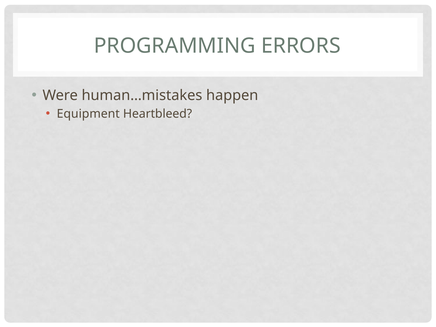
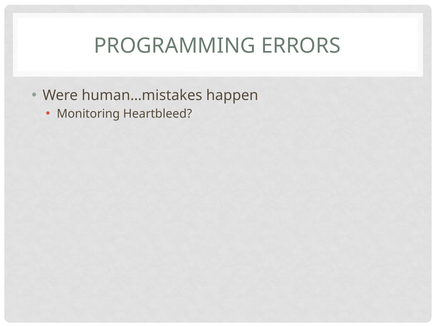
Equipment: Equipment -> Monitoring (88, 114)
